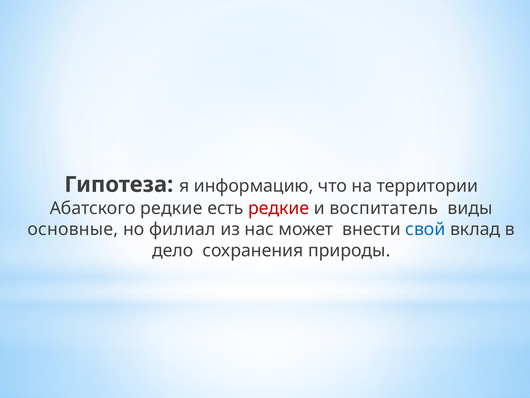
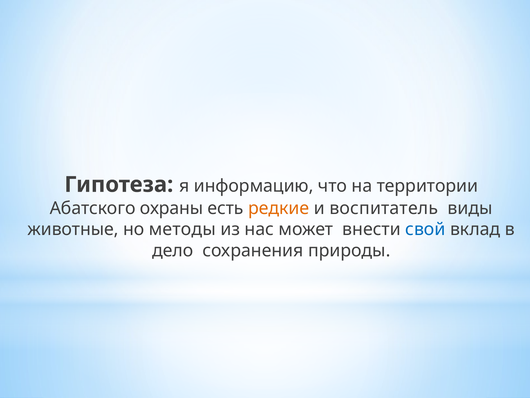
Абатского редкие: редкие -> охраны (172, 208)
редкие colour: red -> orange (279, 208)
основные: основные -> животные (73, 229)
филиал: филиал -> методы (182, 229)
